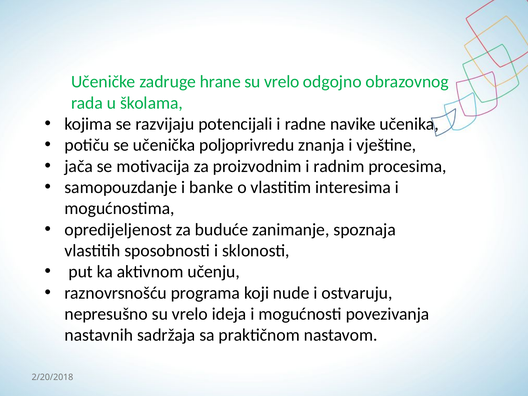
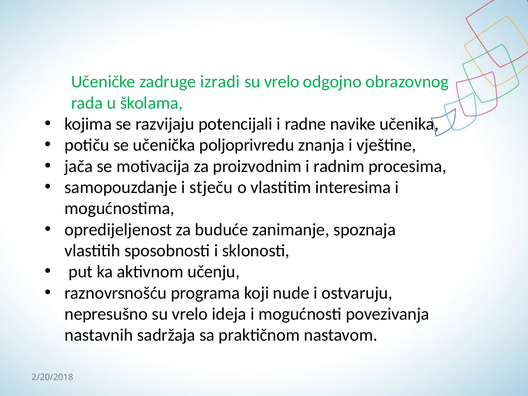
hrane: hrane -> izradi (220, 82)
banke: banke -> stječu (211, 187)
